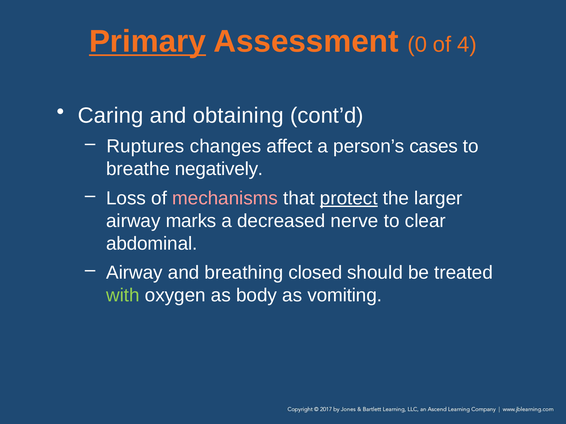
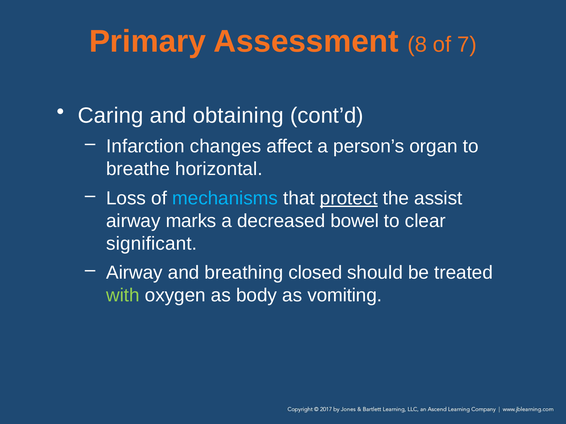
Primary underline: present -> none (147, 42)
0: 0 -> 8 (417, 45)
4: 4 -> 7 (467, 45)
Ruptures: Ruptures -> Infarction (145, 147)
cases: cases -> organ (434, 147)
negatively: negatively -> horizontal (219, 169)
mechanisms colour: pink -> light blue (225, 198)
larger: larger -> assist (438, 198)
nerve: nerve -> bowel (355, 221)
abdominal: abdominal -> significant (152, 244)
